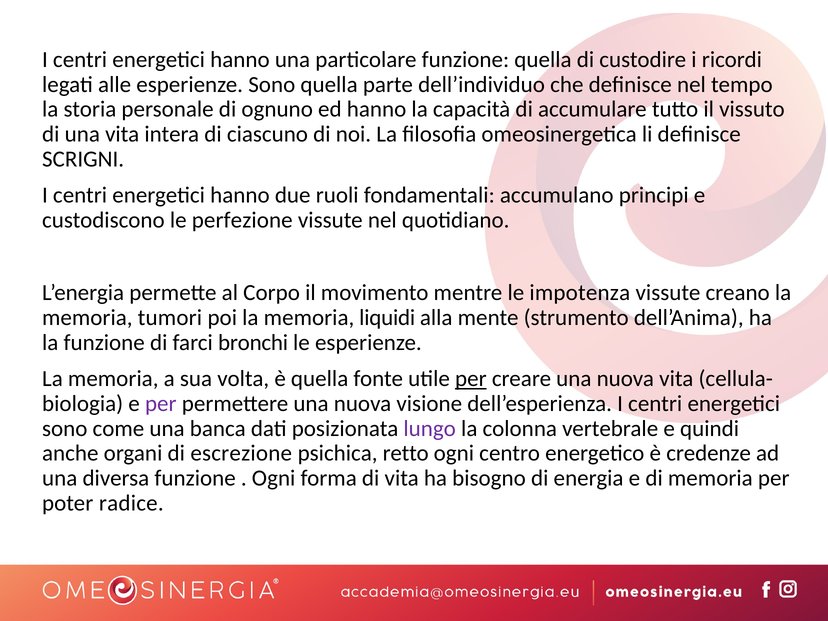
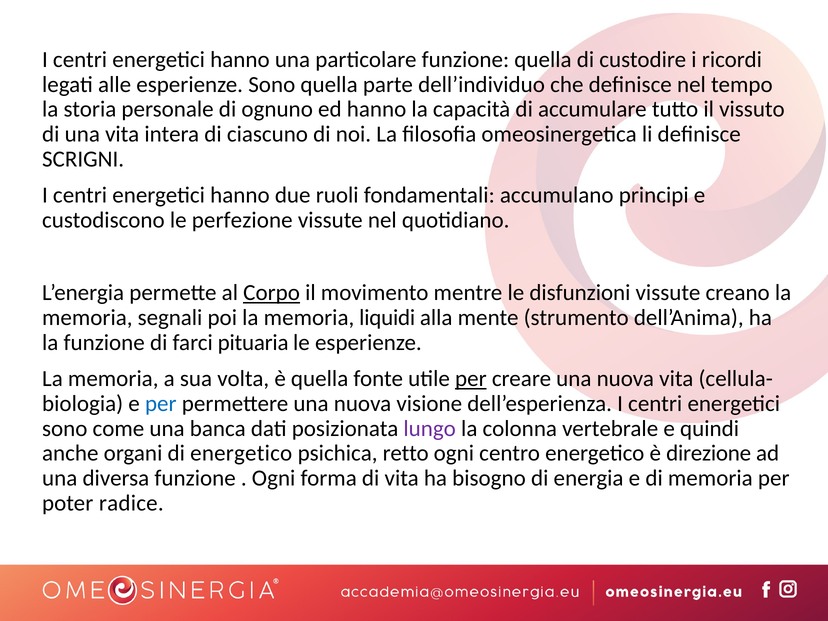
Corpo underline: none -> present (272, 293)
impotenza: impotenza -> disfunzioni (580, 293)
tumori: tumori -> segnali (170, 318)
bronchi: bronchi -> pituaria (253, 343)
per colour: purple -> blue (161, 404)
di escrezione: escrezione -> energetico (241, 453)
credenze: credenze -> direzione (709, 453)
